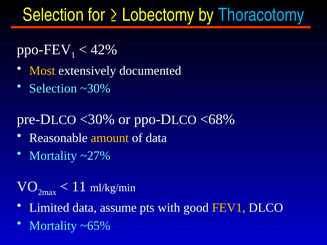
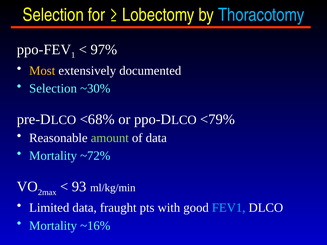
42%: 42% -> 97% (104, 50)
<30%: <30% -> <68% (97, 119)
<68%: <68% -> <79% (218, 119)
amount colour: yellow -> light green (110, 138)
~27%: ~27% -> ~72% (95, 156)
11: 11 -> 93 (79, 187)
assume: assume -> fraught (118, 208)
FEV1 colour: yellow -> light blue (229, 208)
~65%: ~65% -> ~16% (95, 226)
